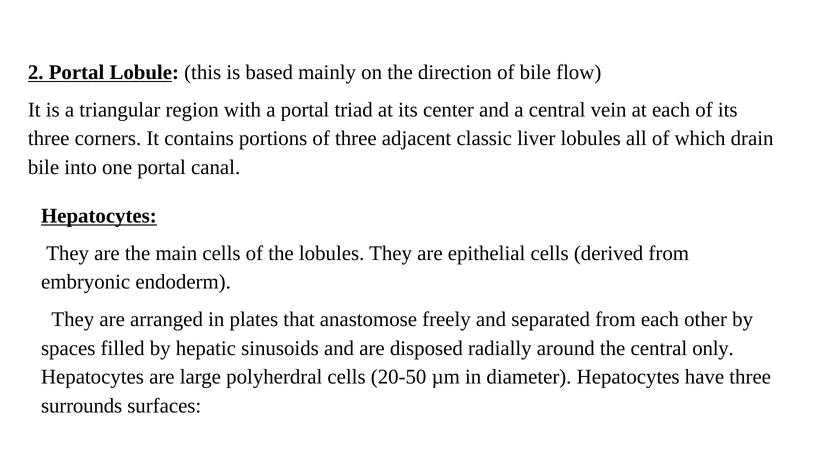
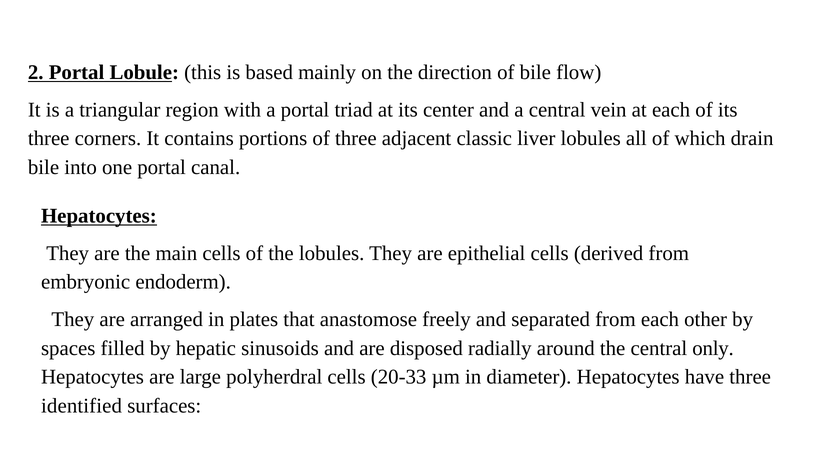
20-50: 20-50 -> 20-33 (399, 377)
surrounds: surrounds -> identified (82, 406)
